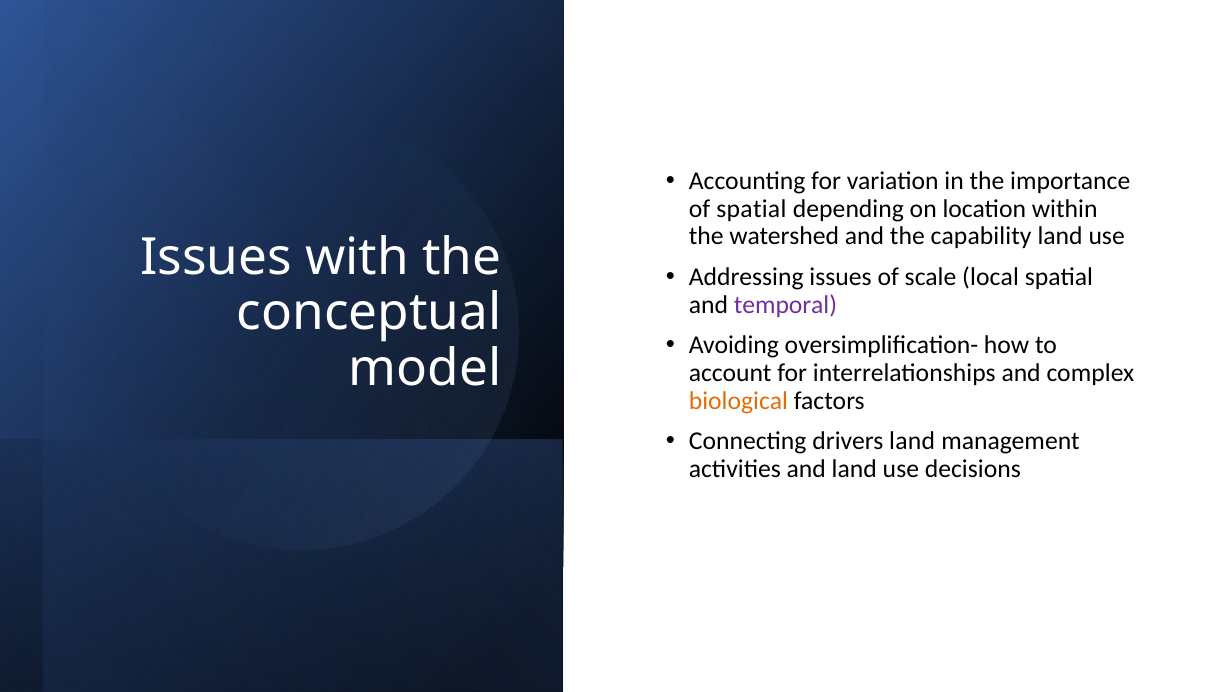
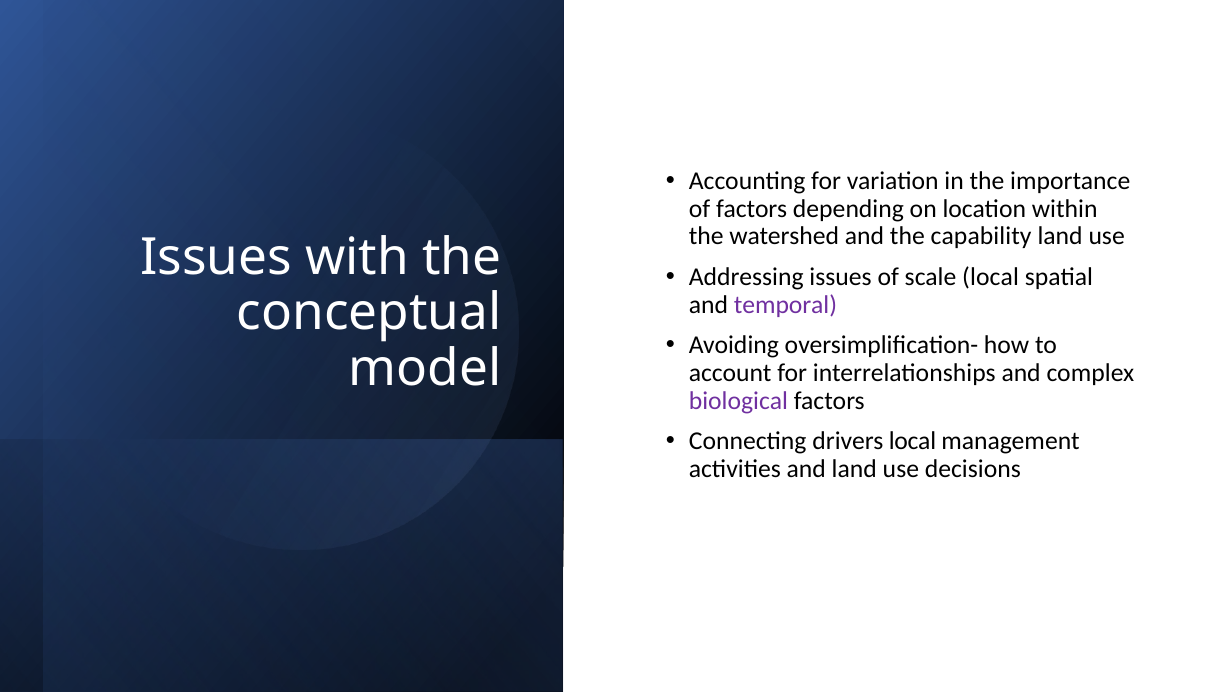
of spatial: spatial -> factors (752, 209)
biological colour: orange -> purple (738, 401)
drivers land: land -> local (912, 441)
